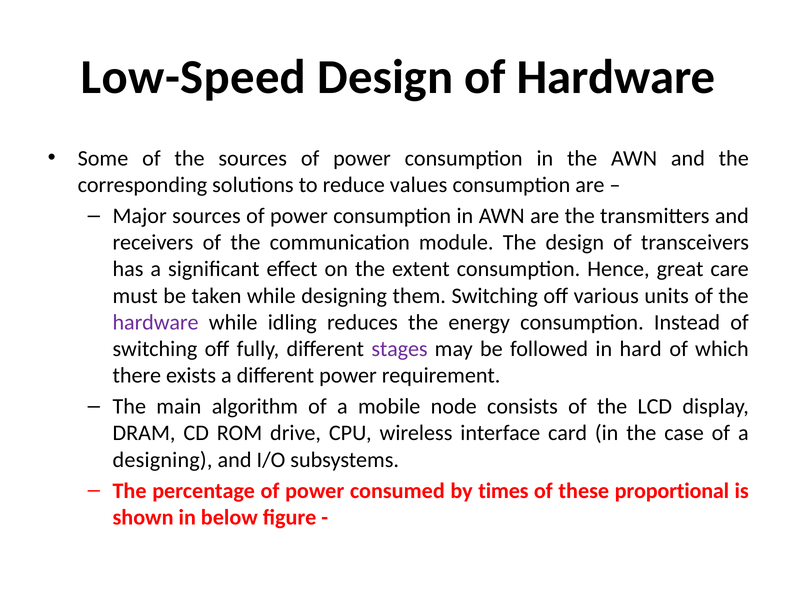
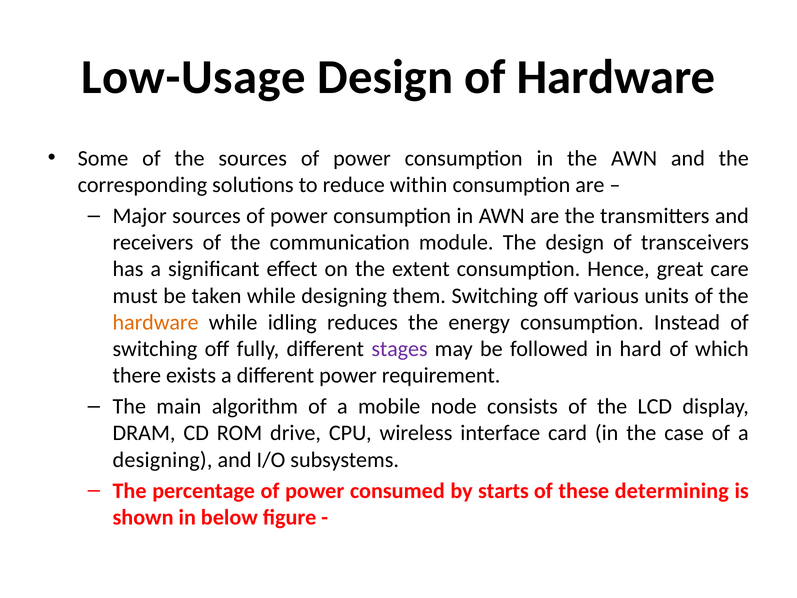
Low-Speed: Low-Speed -> Low-Usage (193, 77)
values: values -> within (419, 185)
hardware colour: purple -> orange (156, 322)
times: times -> starts (503, 491)
proportional: proportional -> determining (672, 491)
